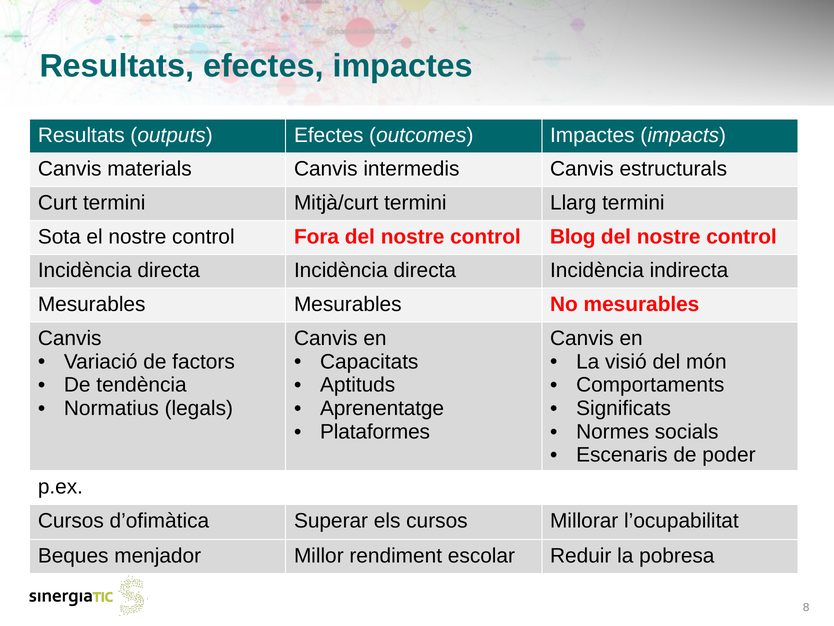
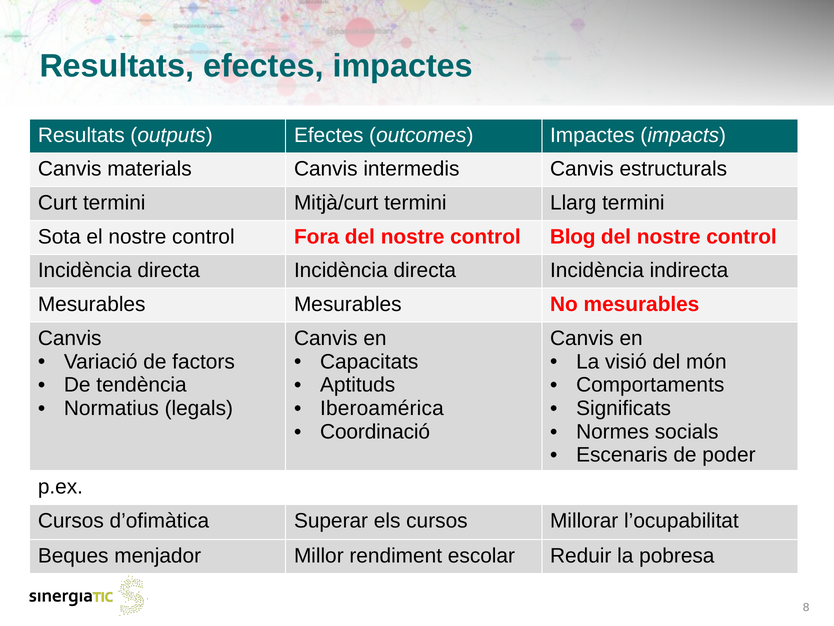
Aprenentatge: Aprenentatge -> Iberoamérica (382, 408)
Plataformes: Plataformes -> Coordinació (375, 431)
